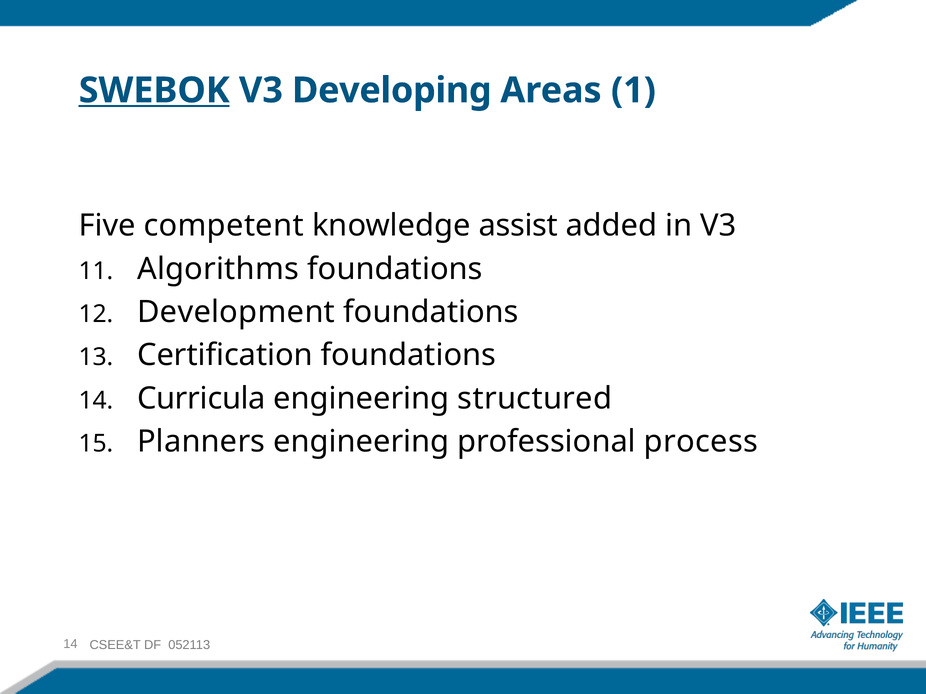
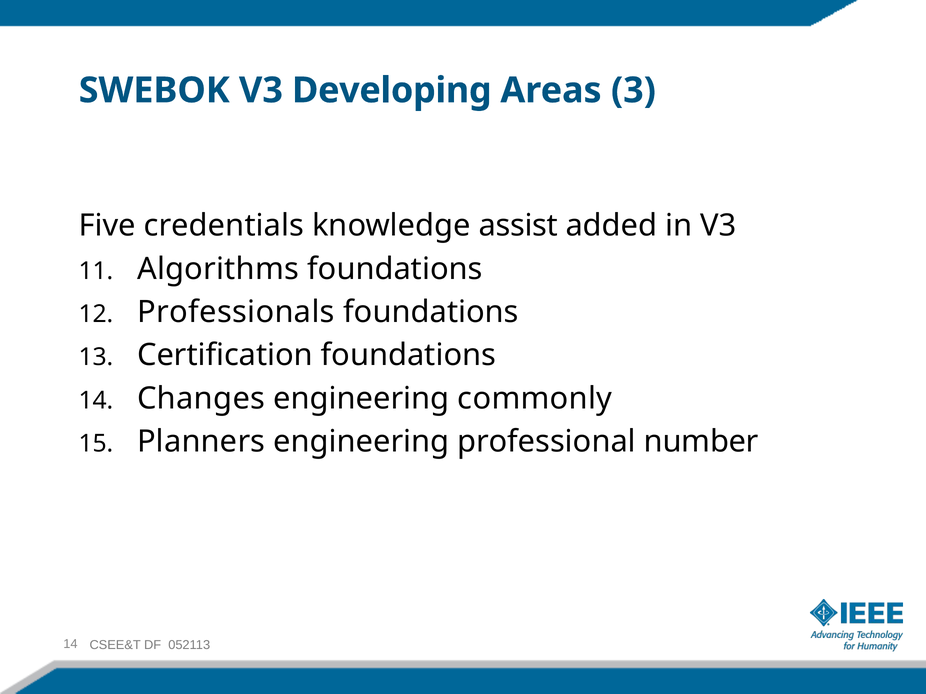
SWEBOK underline: present -> none (154, 90)
1: 1 -> 3 (633, 90)
competent: competent -> credentials (224, 226)
Development: Development -> Professionals (236, 312)
Curricula: Curricula -> Changes (201, 399)
structured: structured -> commonly (535, 399)
process: process -> number (701, 442)
